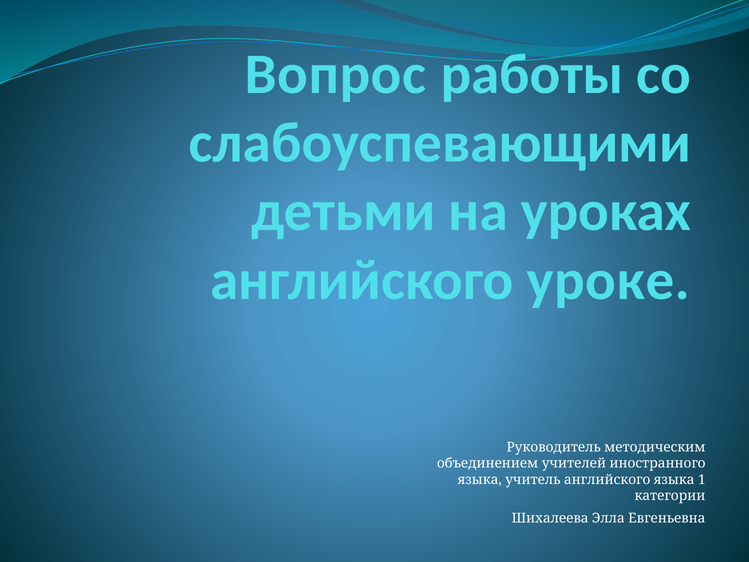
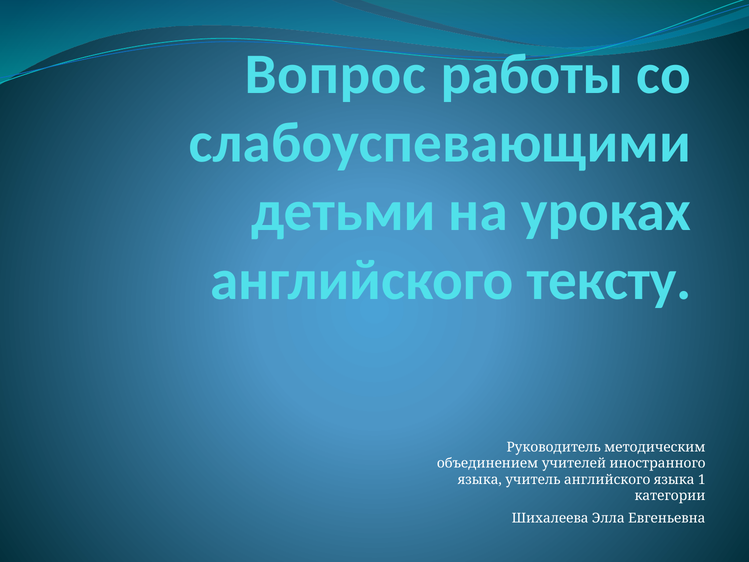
уроке: уроке -> тексту (609, 280)
